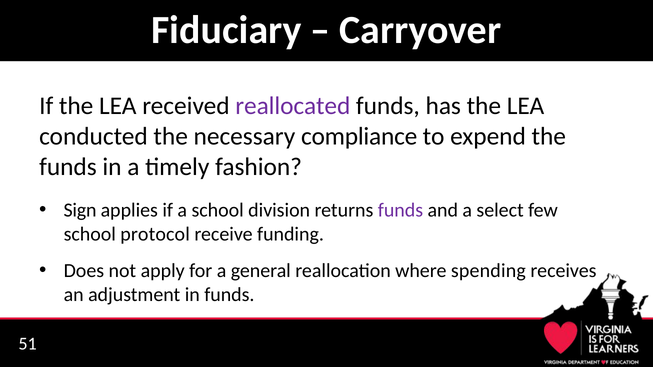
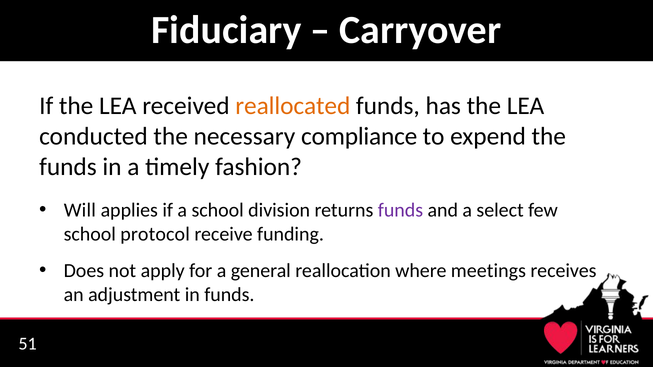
reallocated colour: purple -> orange (293, 106)
Sign: Sign -> Will (80, 210)
spending: spending -> meetings (488, 271)
